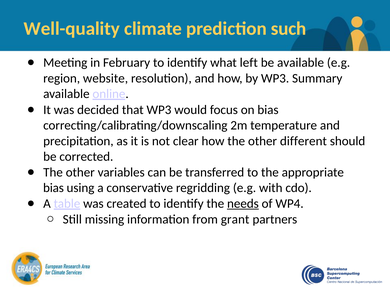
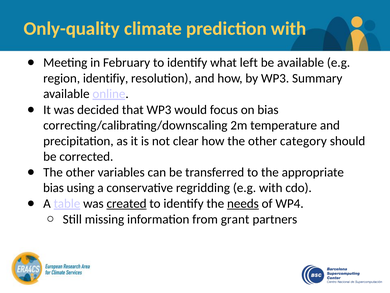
Well-quality: Well-quality -> Only-quality (72, 28)
prediction such: such -> with (289, 28)
website: website -> identifiy (106, 78)
different: different -> category (303, 141)
created underline: none -> present (127, 203)
